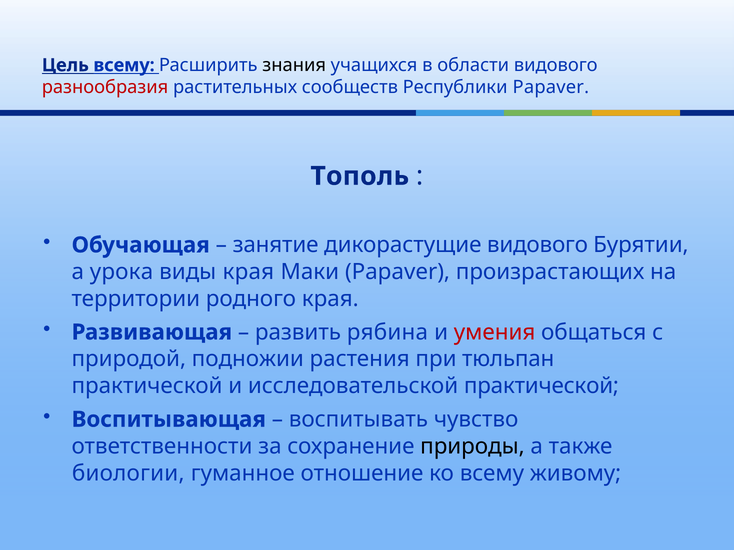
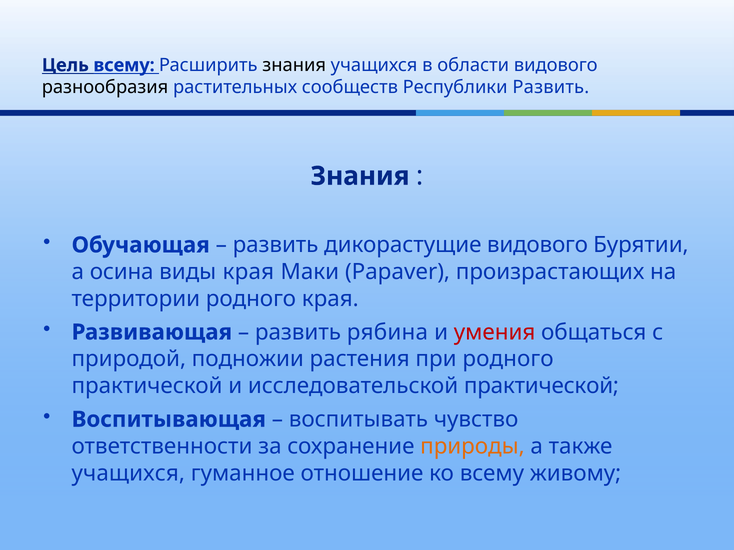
разнообразия colour: red -> black (105, 87)
Республики Papaver: Papaver -> Развить (551, 87)
Тополь: Тополь -> Знания (360, 176)
занятие: занятие -> развить (276, 245)
урока: урока -> осина (122, 272)
при тюльпан: тюльпан -> родного (508, 359)
природы colour: black -> orange (472, 447)
биологии: биологии -> учащихся (128, 474)
